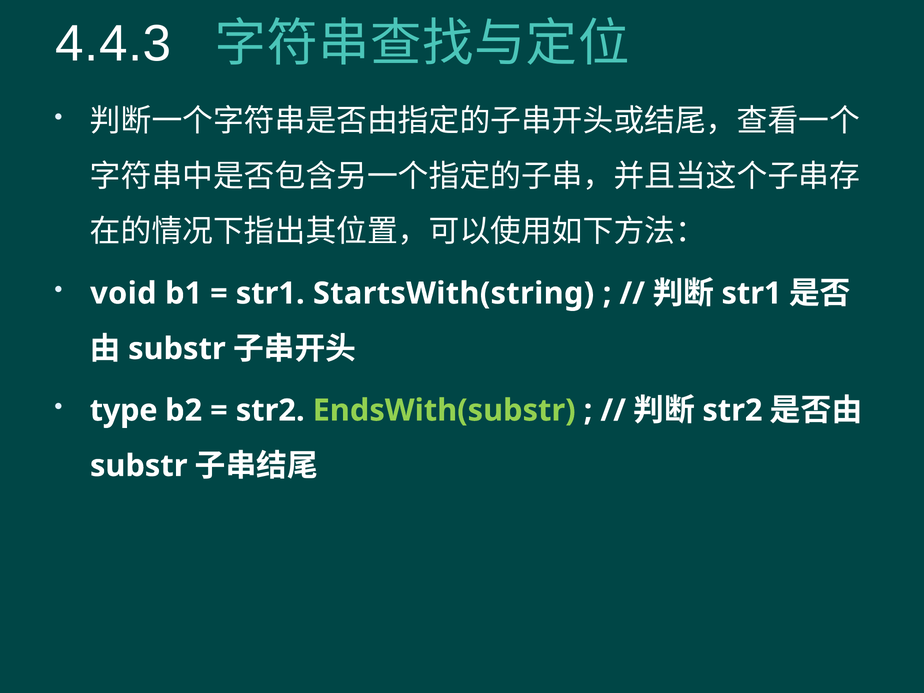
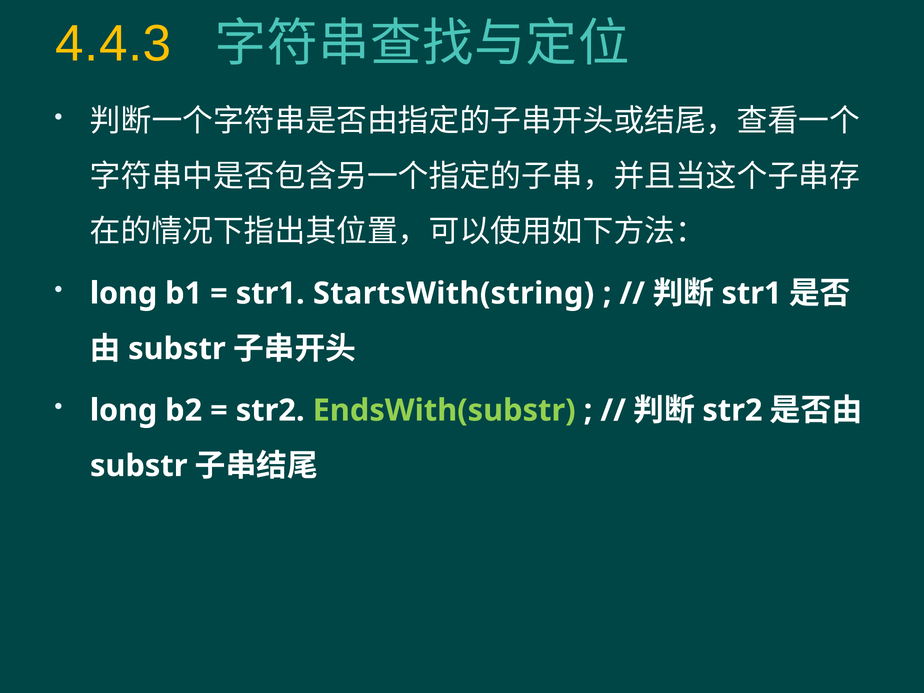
4.4.3 colour: white -> yellow (113, 44)
void: void -> long (124, 293)
type: type -> long (124, 410)
